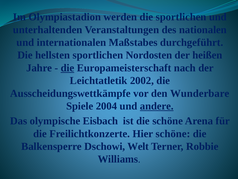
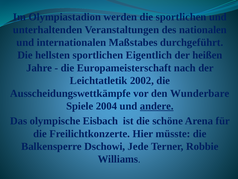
Nordosten: Nordosten -> Eigentlich (149, 55)
die underline: present -> none (67, 68)
Hier schöne: schöne -> müsste (173, 133)
Welt: Welt -> Jede (138, 146)
